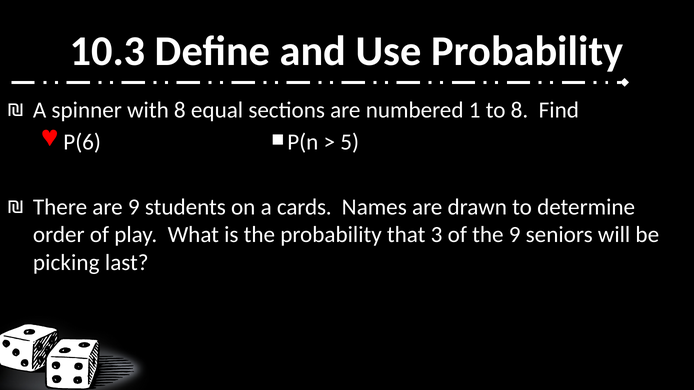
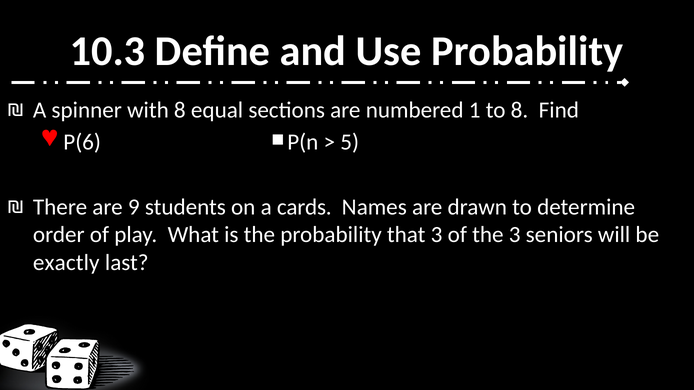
the 9: 9 -> 3 (515, 235)
picking: picking -> exactly (66, 263)
